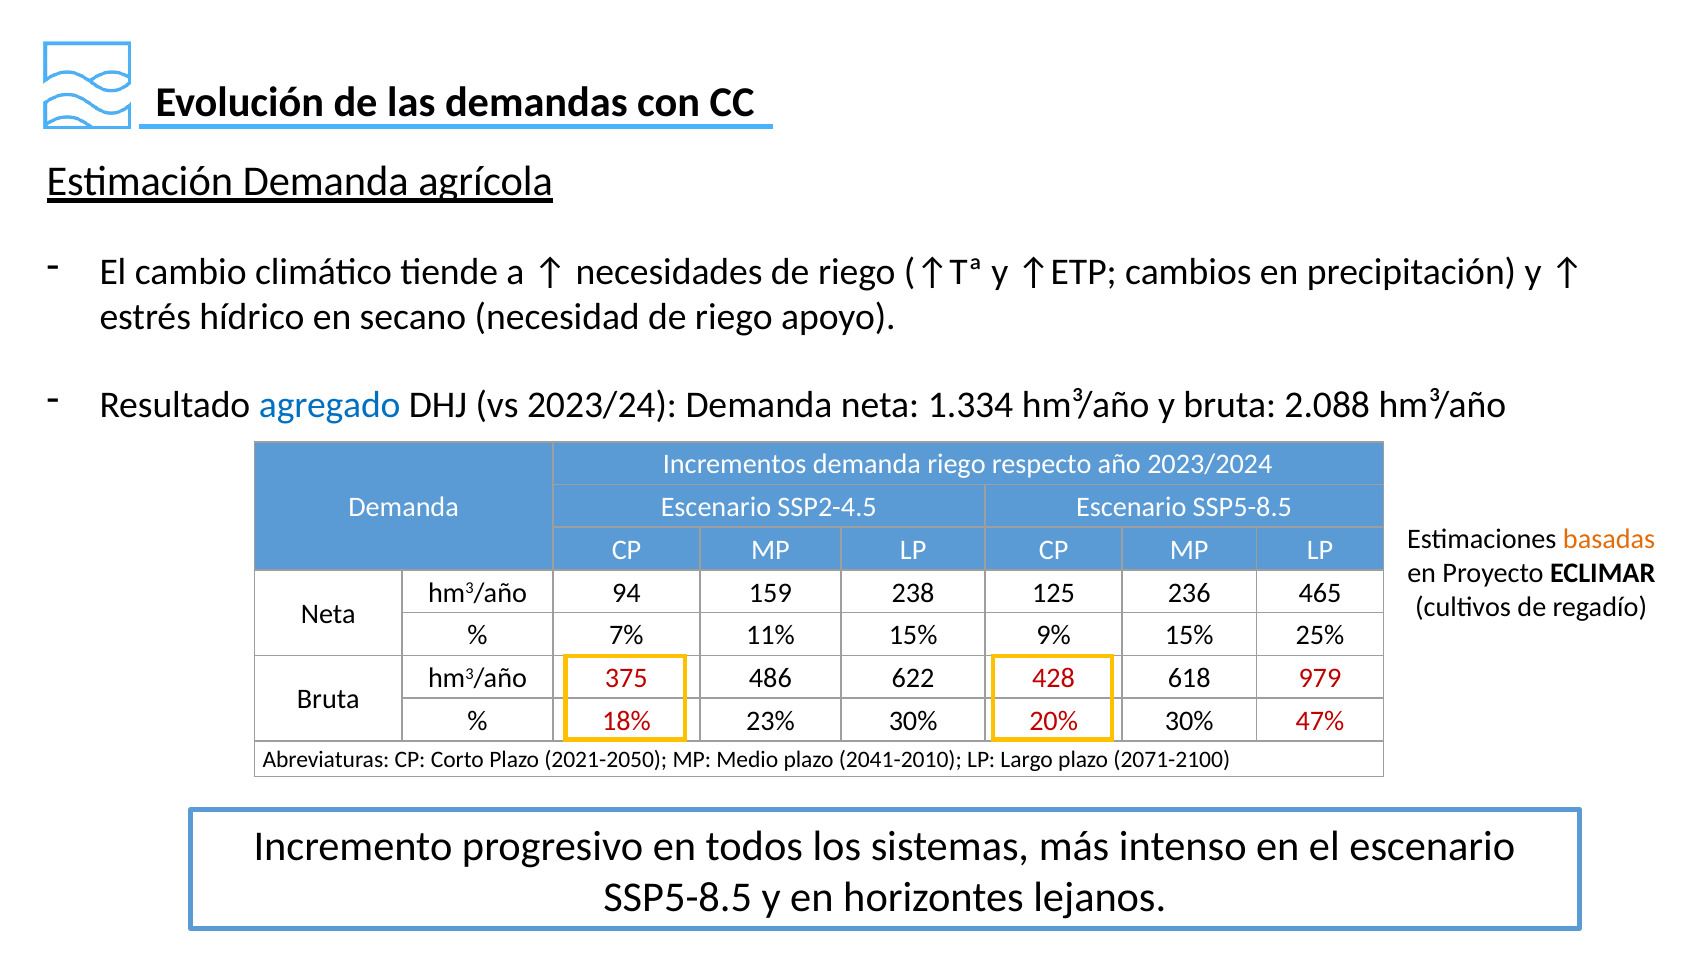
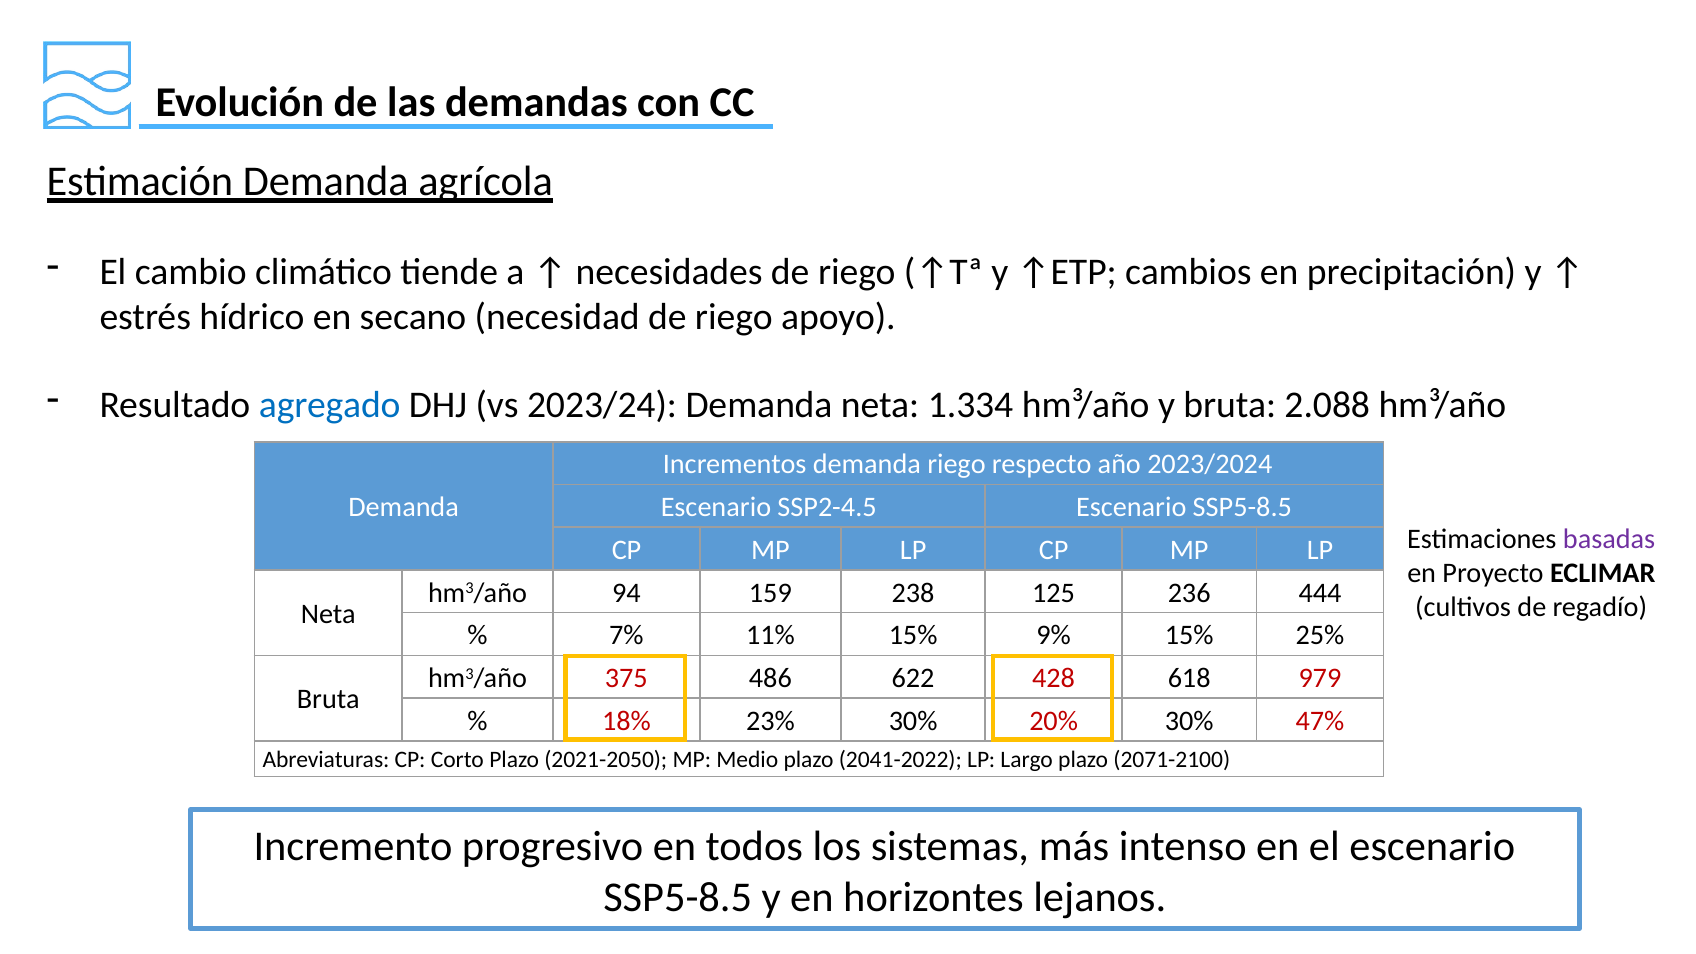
basadas colour: orange -> purple (1609, 539)
465: 465 -> 444 (1320, 593)
2041-2010: 2041-2010 -> 2041-2022 (900, 760)
